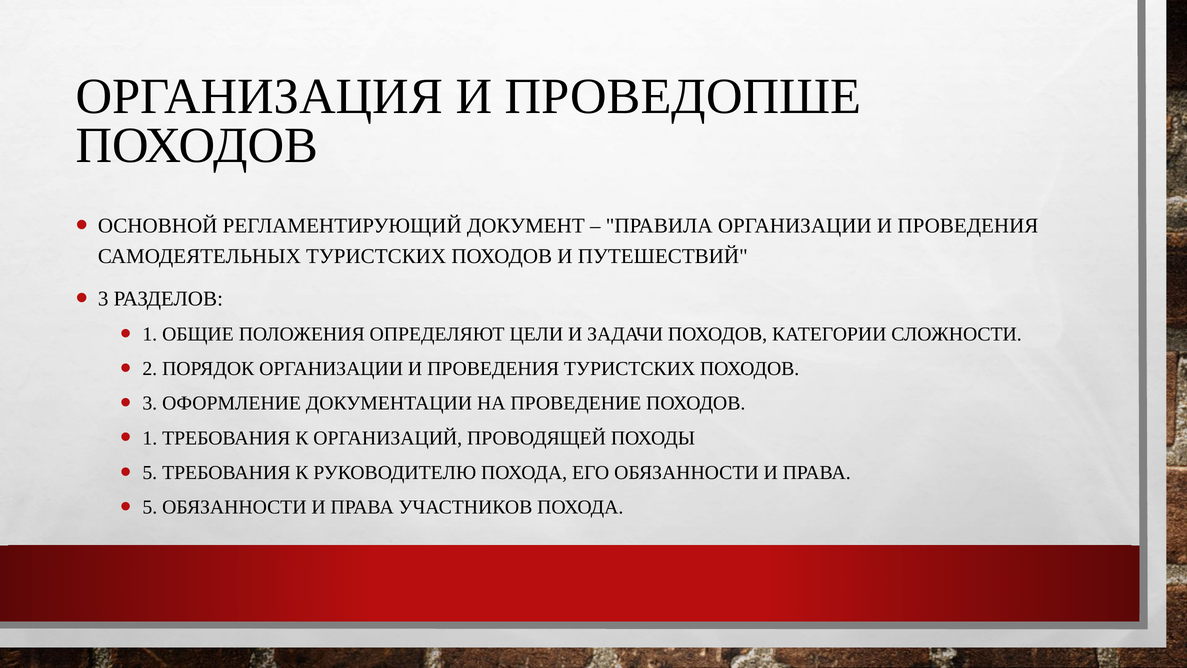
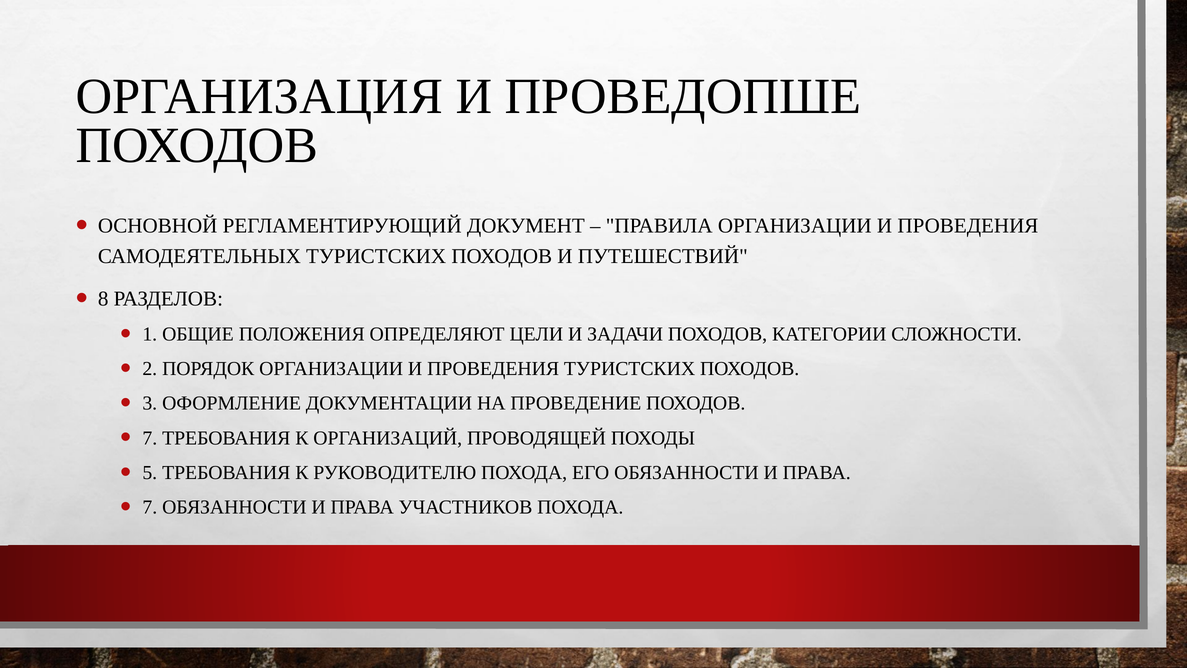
3: 3 -> 8 (103, 299)
1: 1 -> 7 (150, 438)
5: 5 -> 7 (150, 507)
